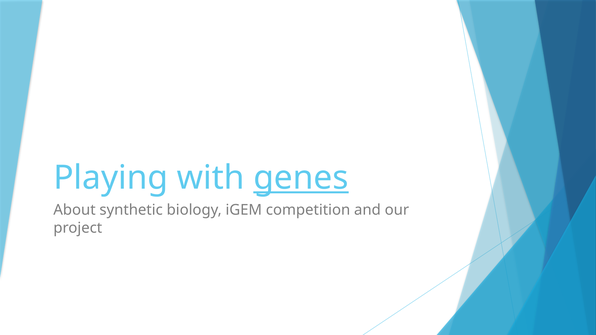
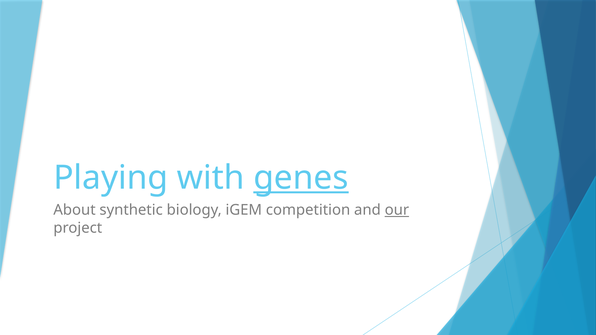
our underline: none -> present (397, 210)
